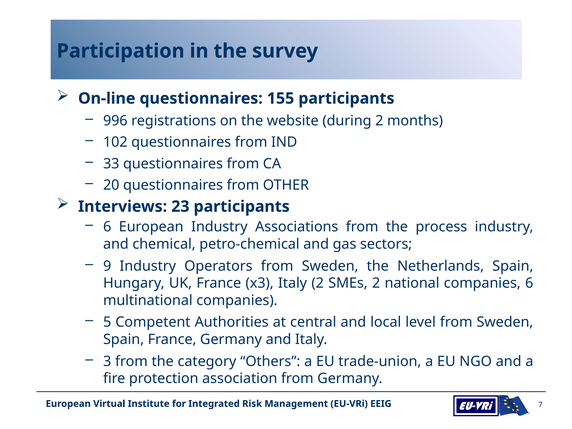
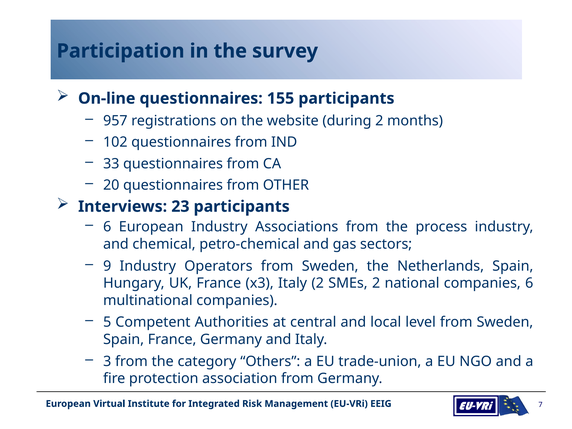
996: 996 -> 957 (115, 121)
